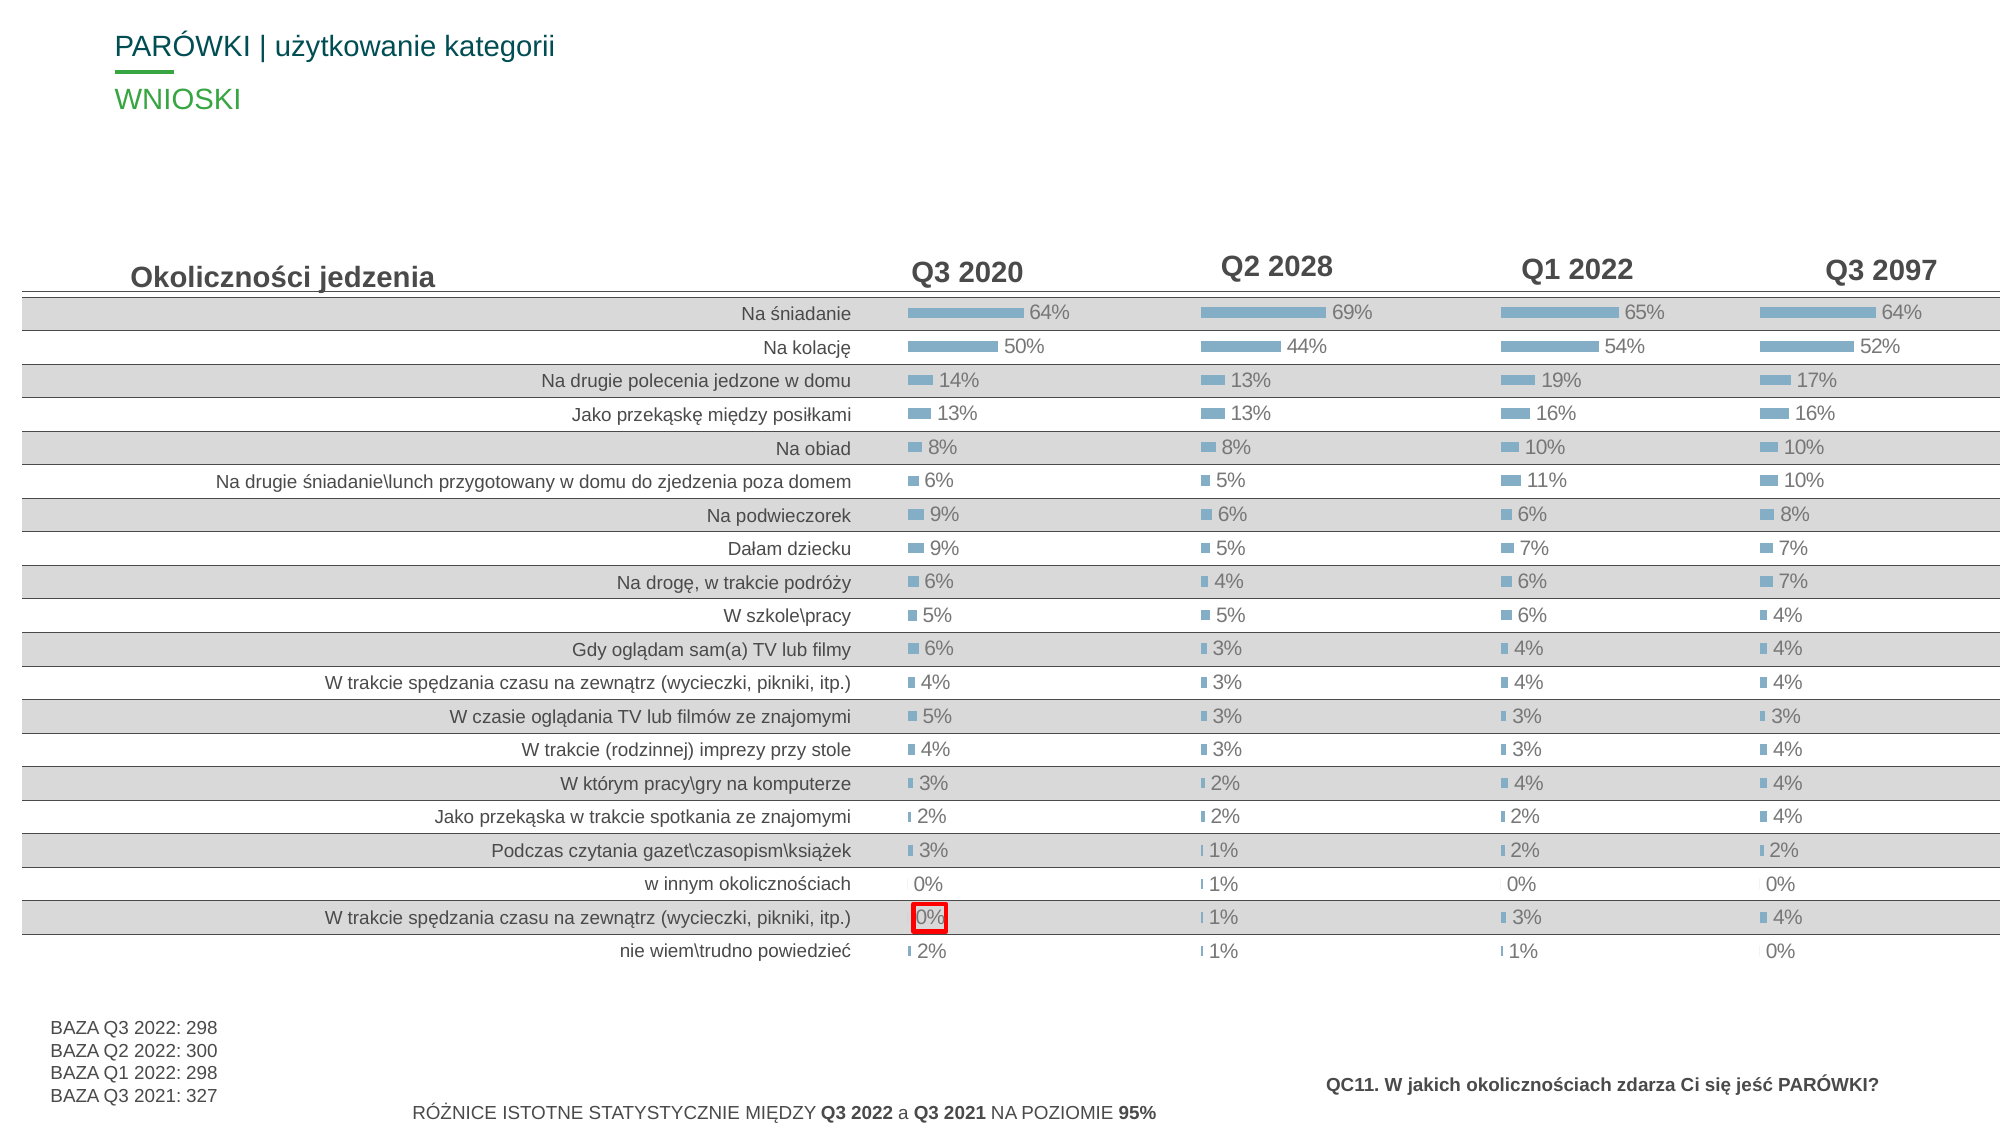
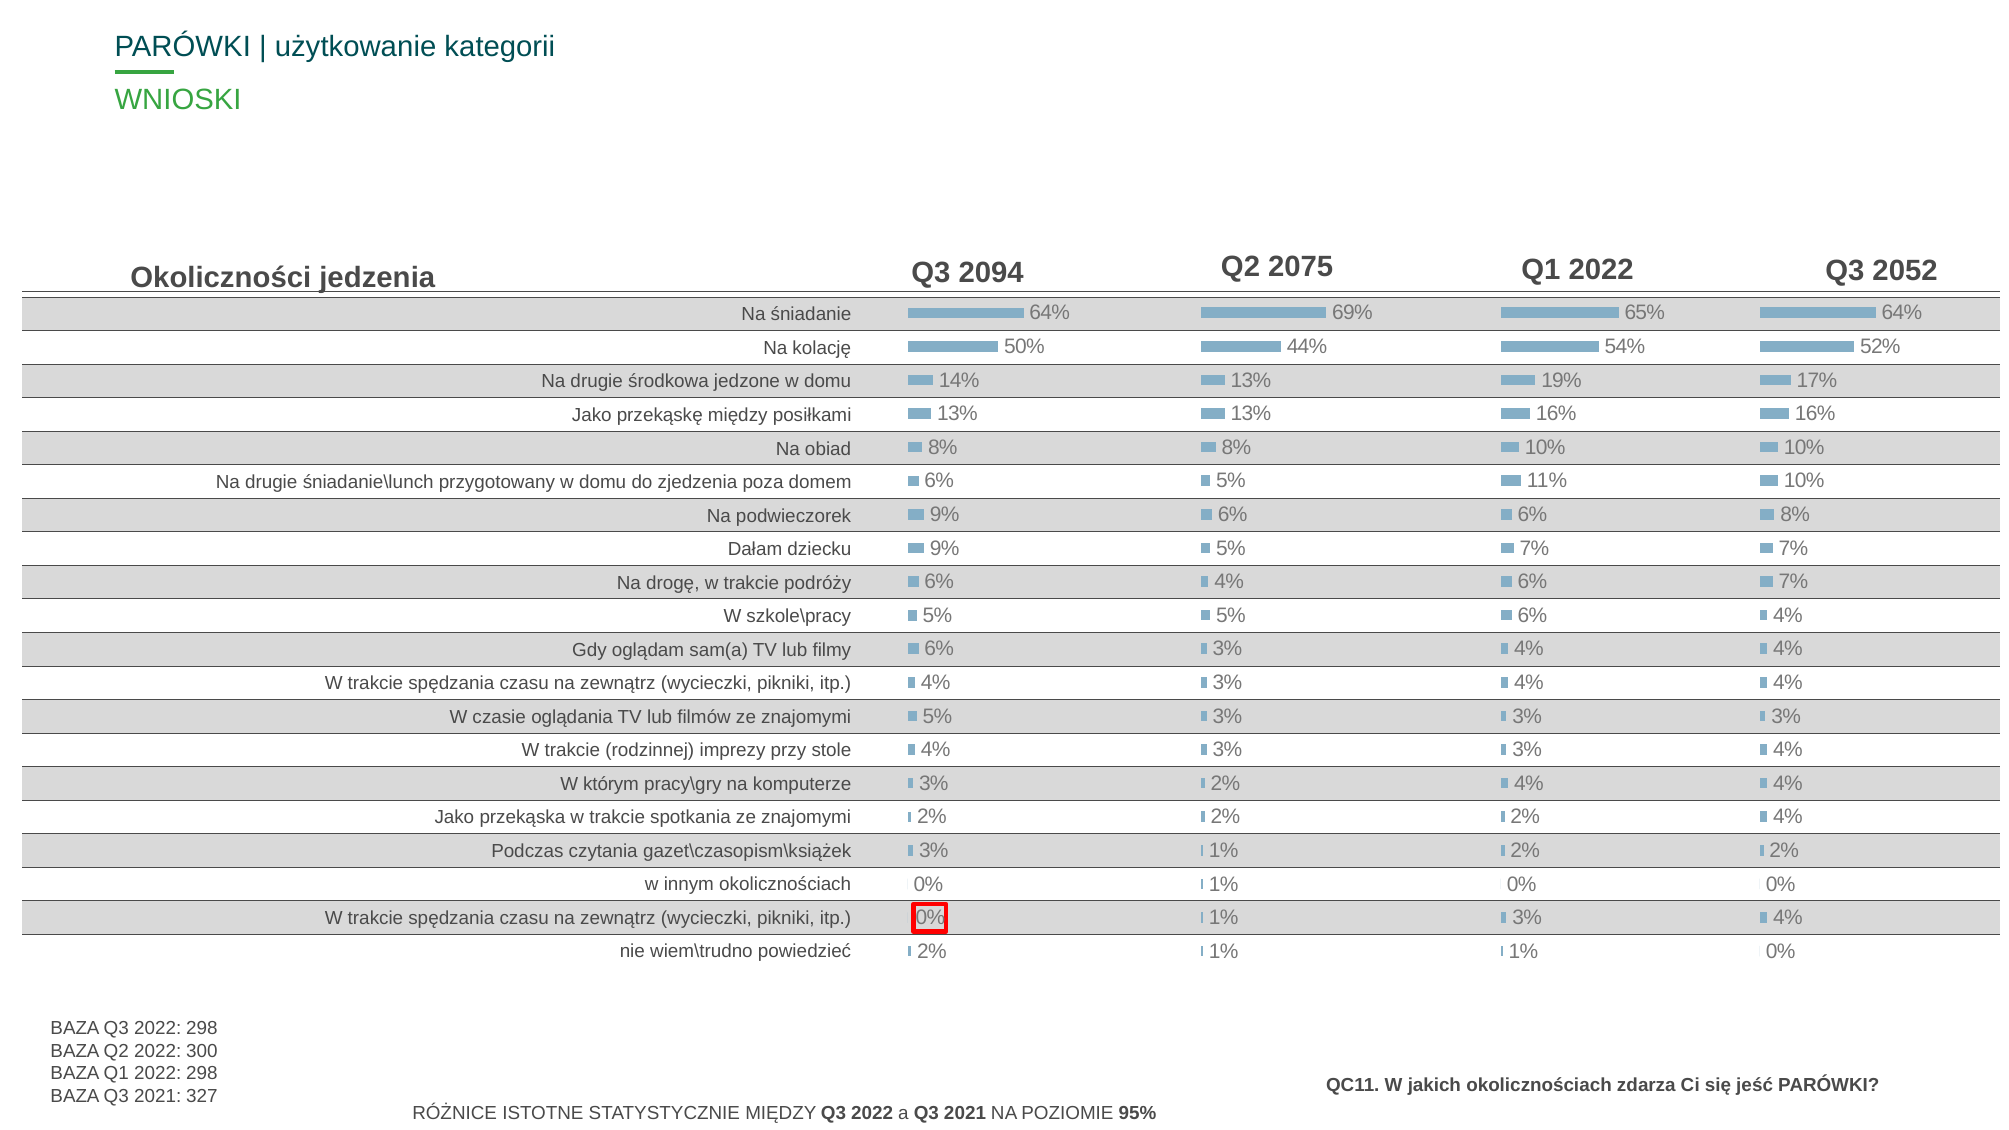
2028: 2028 -> 2075 (1301, 267)
2097: 2097 -> 2052 (1905, 271)
2020: 2020 -> 2094 (991, 272)
polecenia: polecenia -> środkowa (669, 382)
